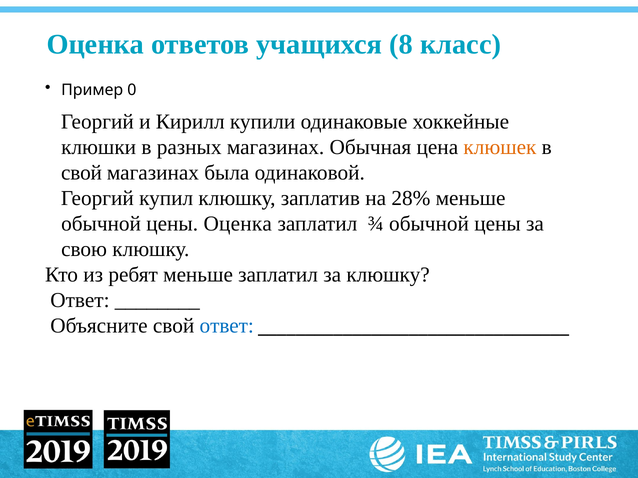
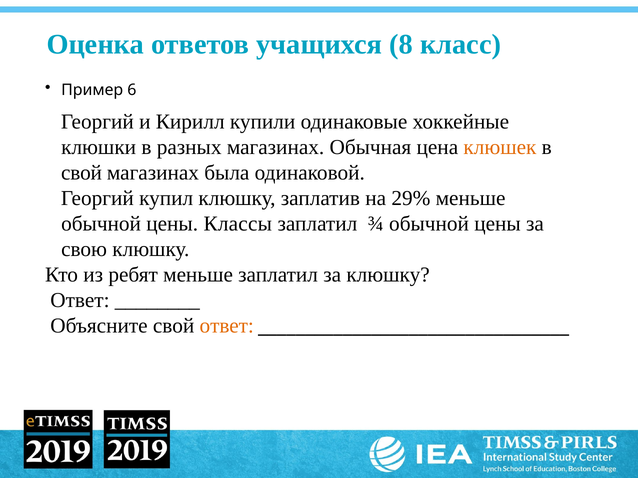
0: 0 -> 6 (132, 90)
28%: 28% -> 29% (411, 198)
цены Оценка: Оценка -> Классы (238, 224)
ответ colour: blue -> orange (227, 326)
